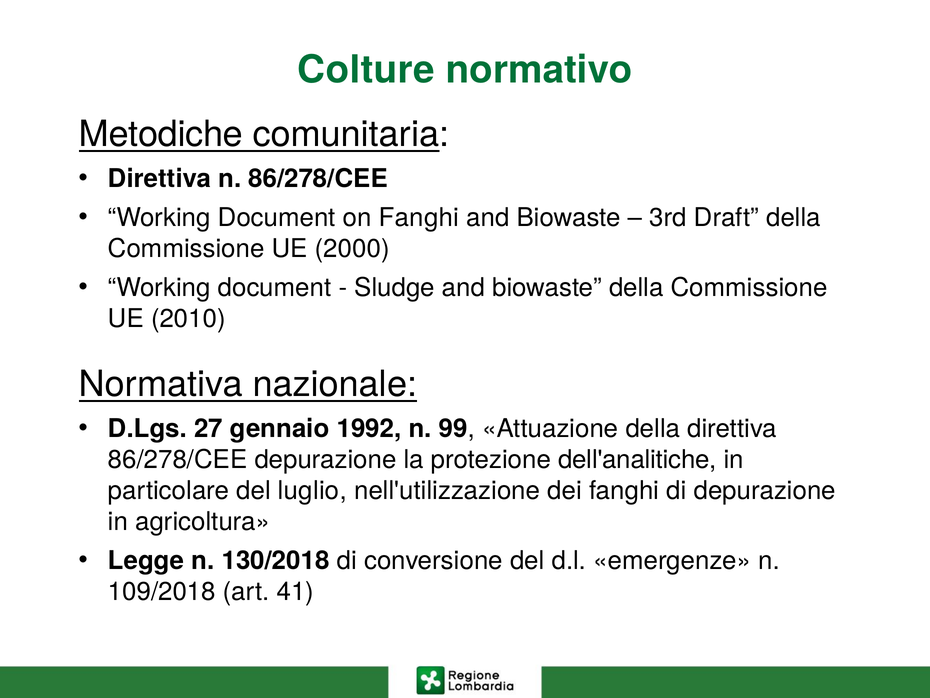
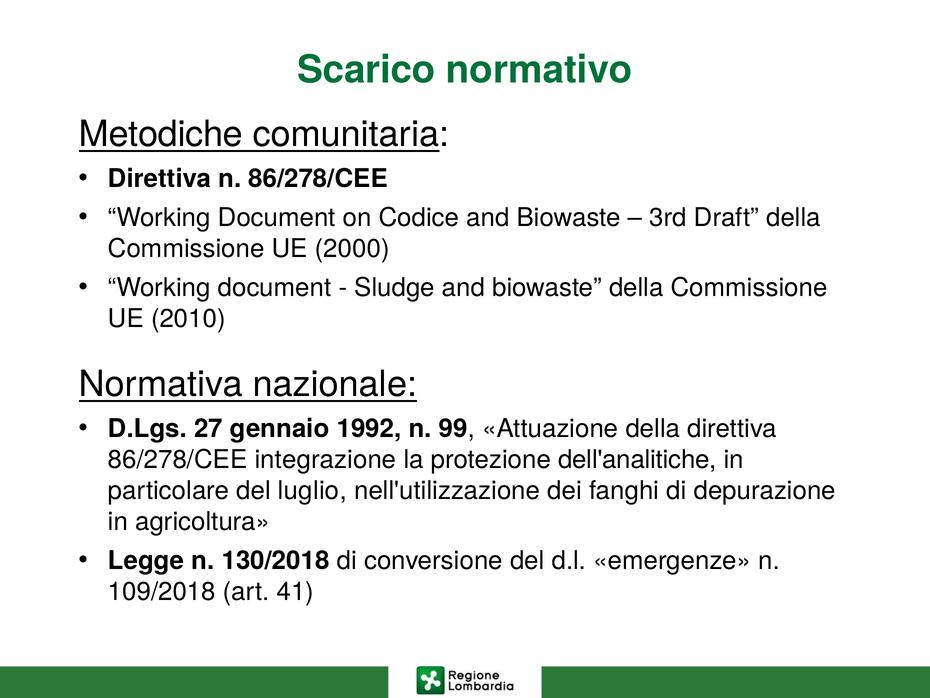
Colture: Colture -> Scarico (366, 70)
on Fanghi: Fanghi -> Codice (419, 217)
86/278/CEE depurazione: depurazione -> integrazione (325, 459)
